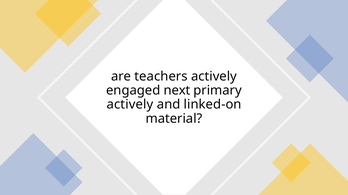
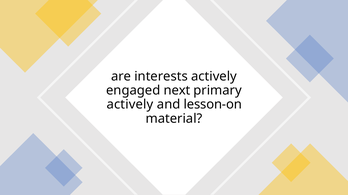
teachers: teachers -> interests (161, 77)
linked-on: linked-on -> lesson-on (213, 105)
